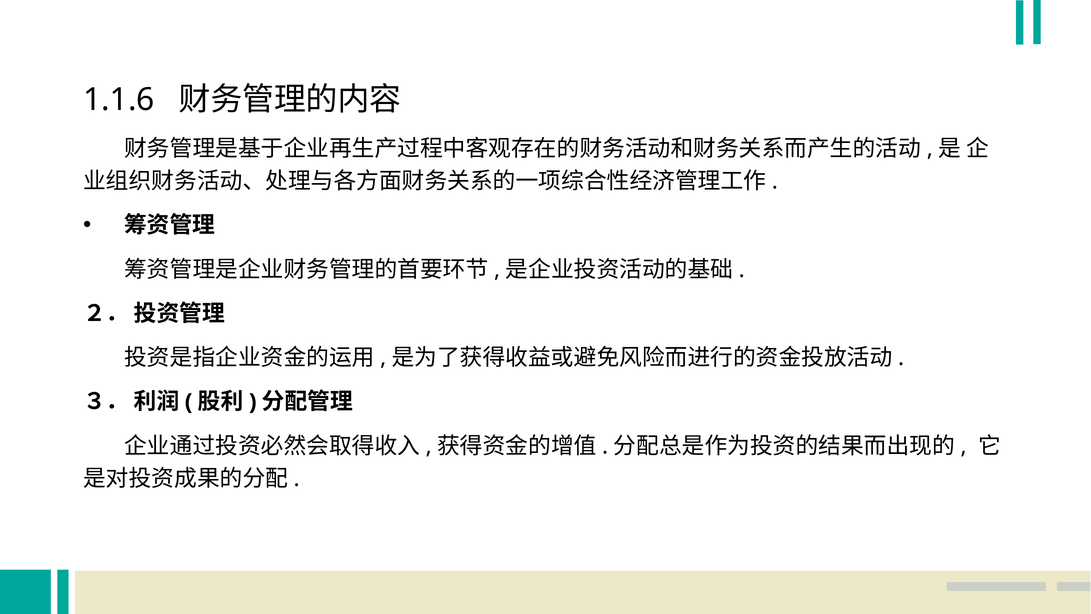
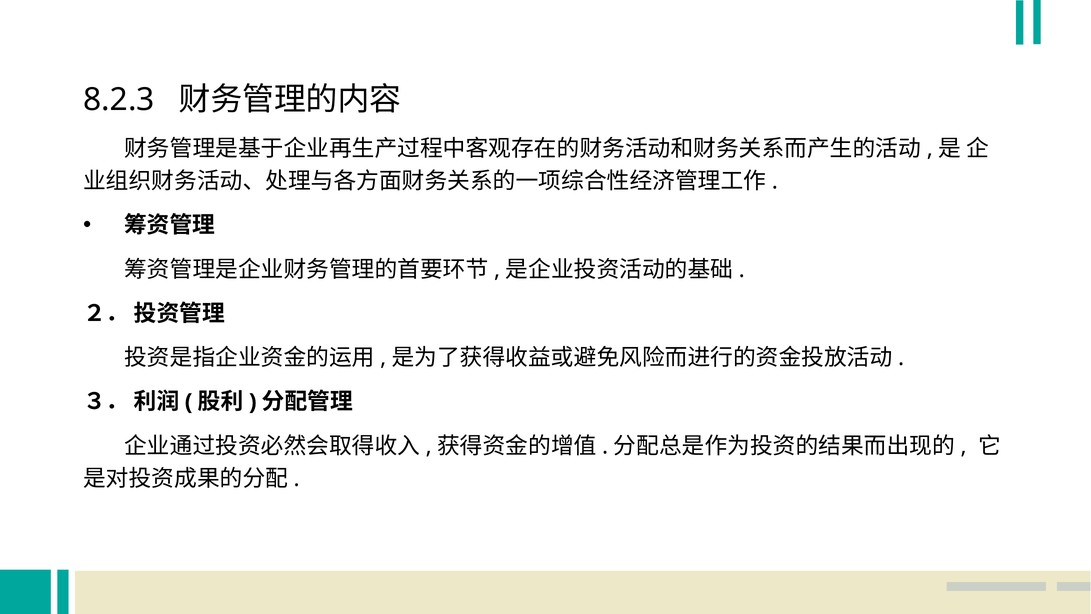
1.1.6: 1.1.6 -> 8.2.3 (119, 100)
